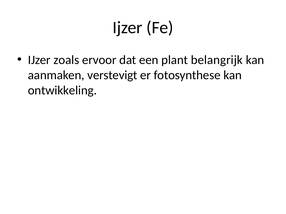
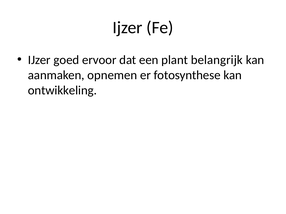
zoals: zoals -> goed (66, 60)
verstevigt: verstevigt -> opnemen (112, 75)
